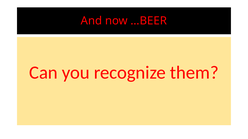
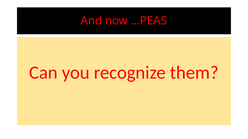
…BEER: …BEER -> …PEAS (149, 21)
